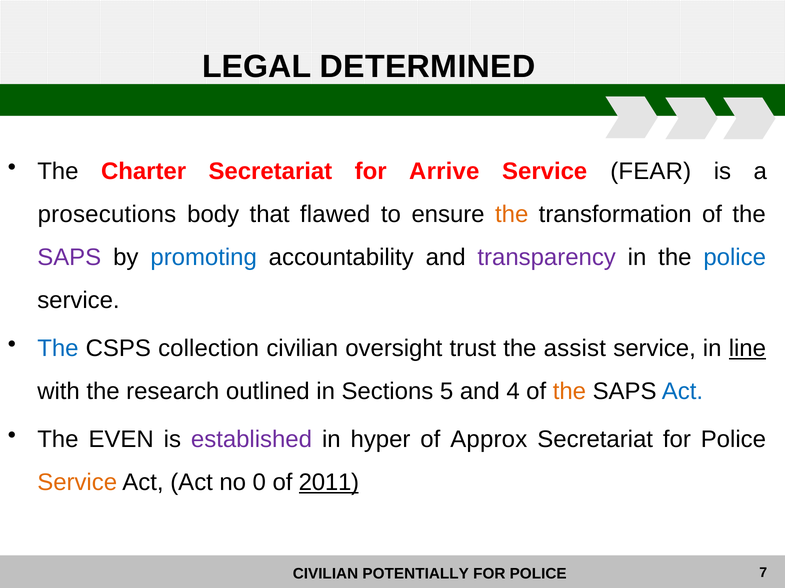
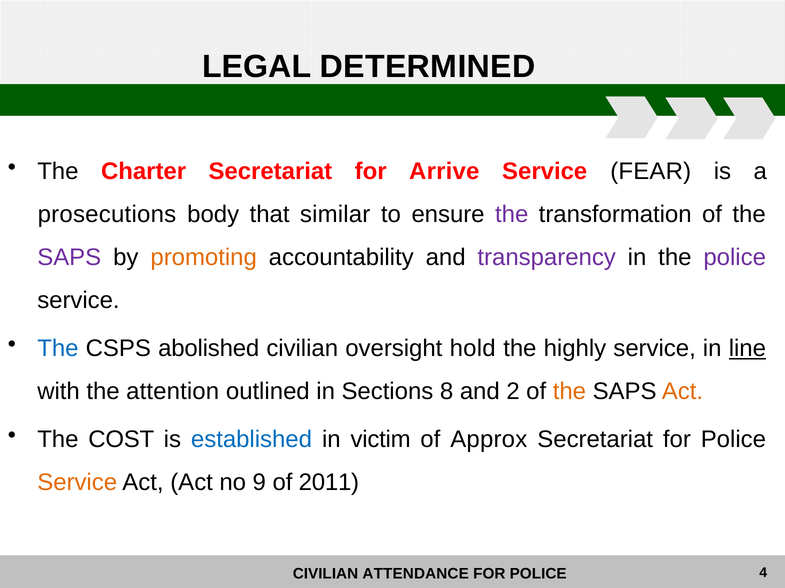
flawed: flawed -> similar (335, 215)
the colour: orange -> purple (512, 215)
promoting colour: blue -> orange (204, 258)
police colour: blue -> purple (735, 258)
collection: collection -> abolished (209, 349)
trust: trust -> hold (473, 349)
assist: assist -> highly (575, 349)
research: research -> attention (173, 392)
5: 5 -> 8 (447, 392)
4: 4 -> 2 (513, 392)
Act colour: blue -> orange (682, 392)
EVEN: EVEN -> COST (121, 440)
established colour: purple -> blue (251, 440)
hyper: hyper -> victim (381, 440)
0: 0 -> 9 (259, 483)
2011 underline: present -> none (329, 483)
POTENTIALLY: POTENTIALLY -> ATTENDANCE (416, 574)
7: 7 -> 4 (763, 573)
